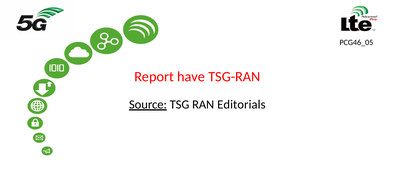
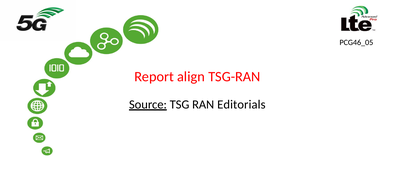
have: have -> align (191, 76)
